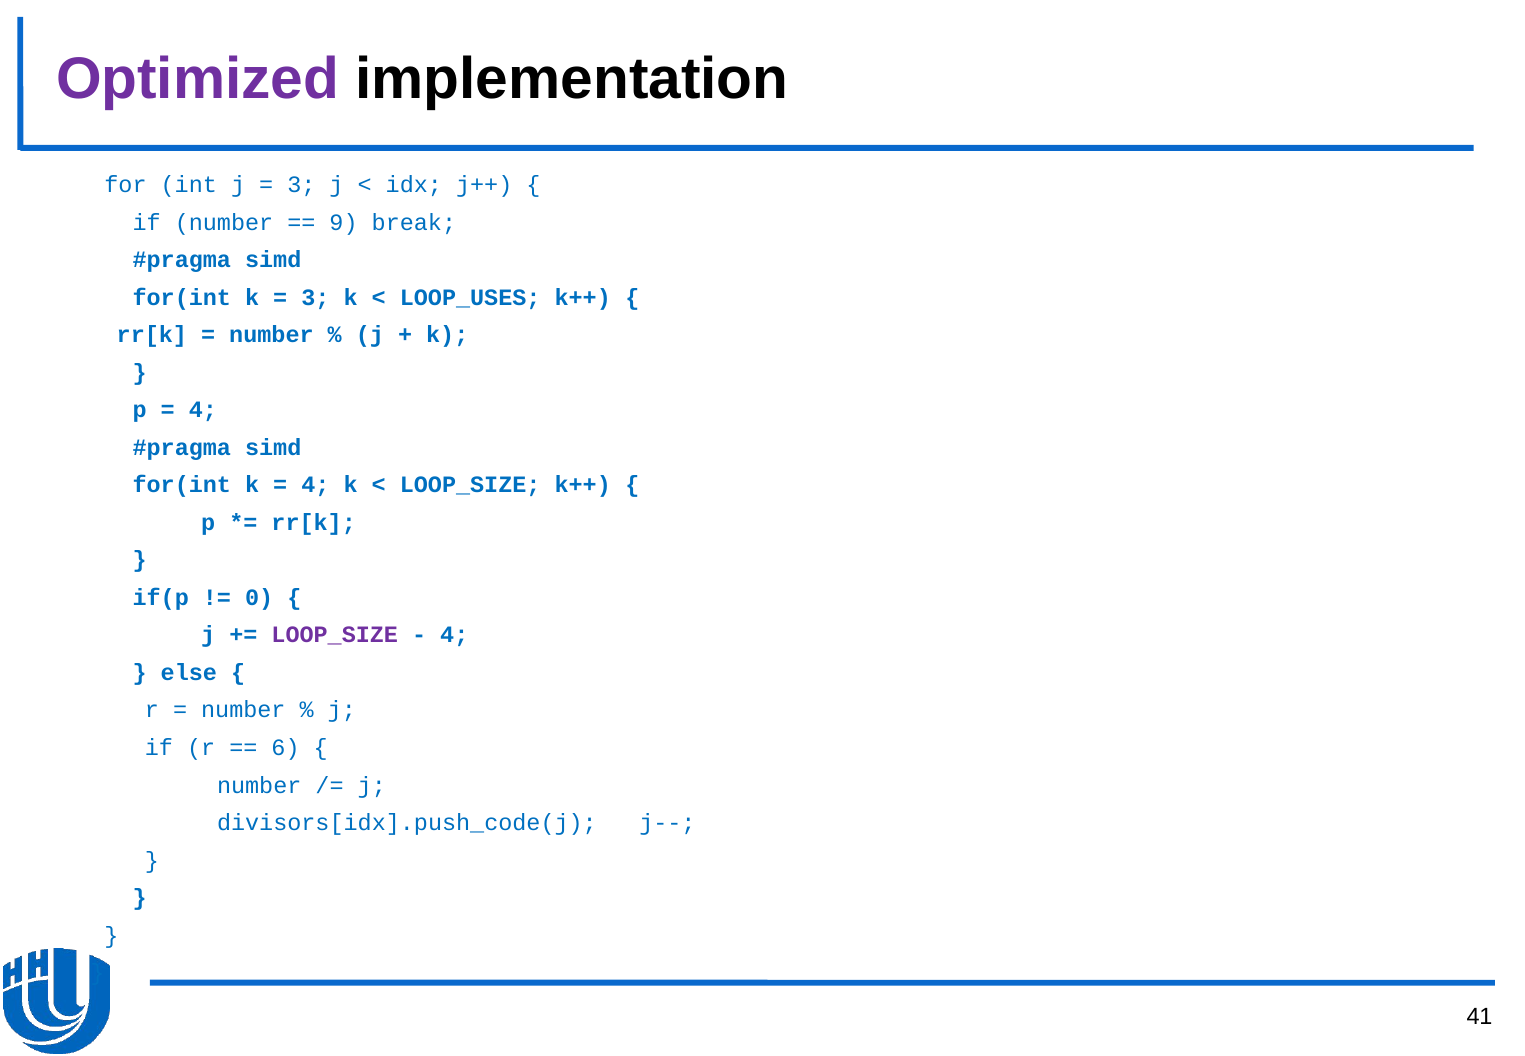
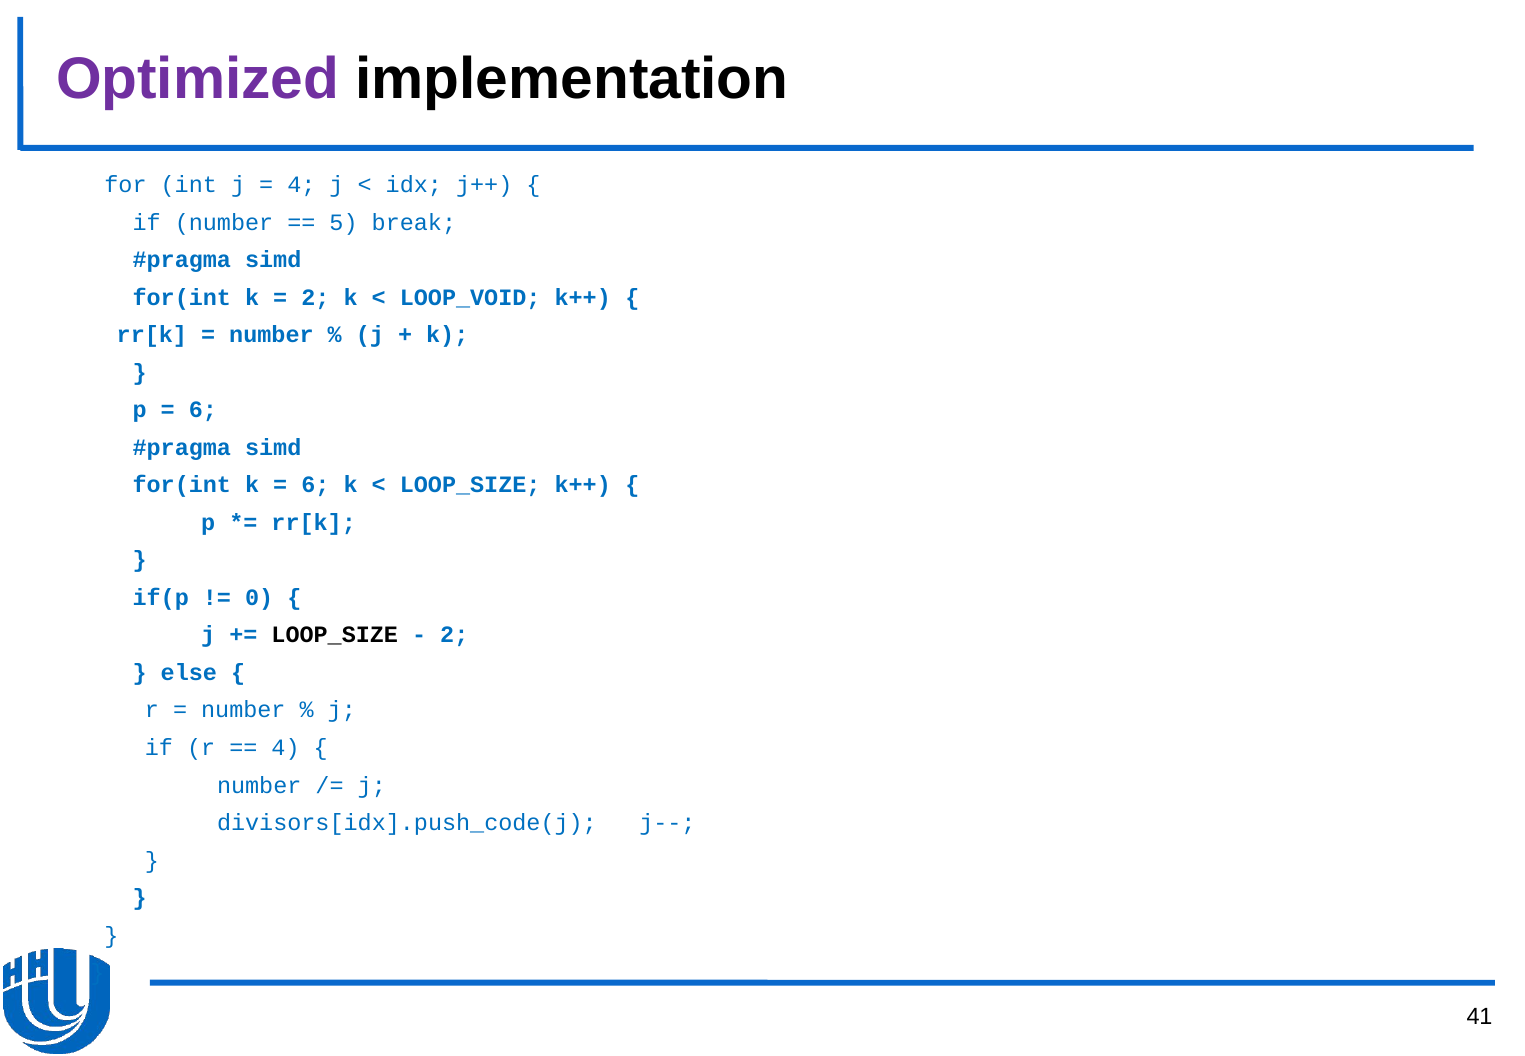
3: 3 -> 4 (301, 185)
9: 9 -> 5 (344, 222)
3: 3 -> 2 (315, 297)
LOOP_USES: LOOP_USES -> LOOP_VOID (470, 297)
4: 4 -> 6 (203, 410)
4: 4 -> 6 (315, 485)
LOOP_SIZE colour: purple -> black (335, 635)
4: 4 -> 2 (454, 635)
6: 6 -> 4 (286, 748)
